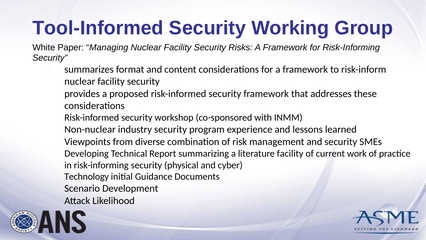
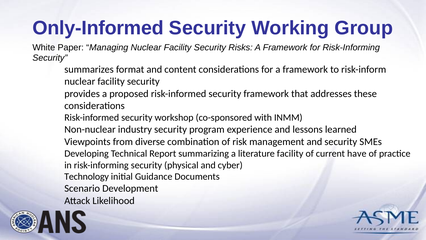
Tool-Informed: Tool-Informed -> Only-Informed (98, 28)
work: work -> have (357, 153)
